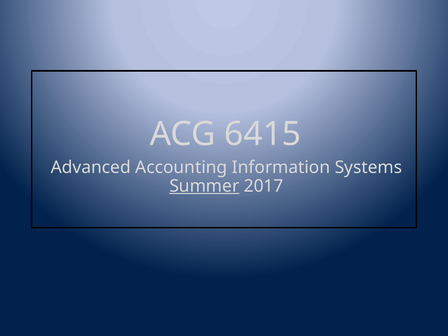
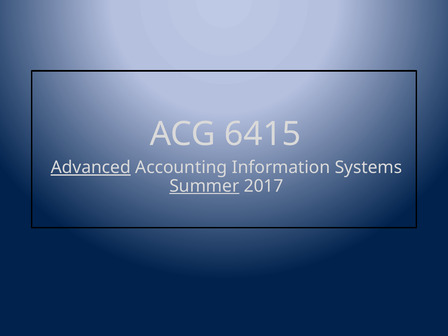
Advanced underline: none -> present (91, 168)
